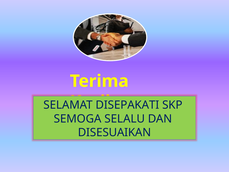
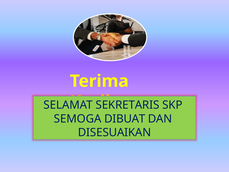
DISEPAKATI: DISEPAKATI -> SEKRETARIS (127, 105)
SELALU: SELALU -> DIBUAT (125, 119)
